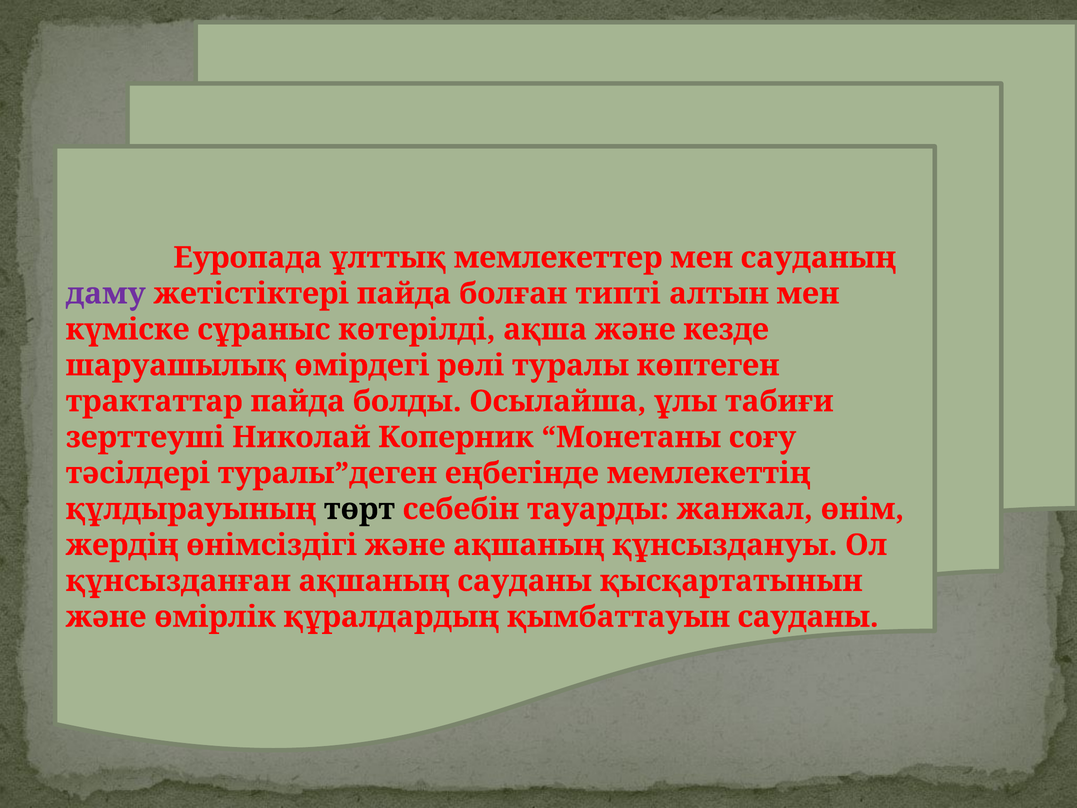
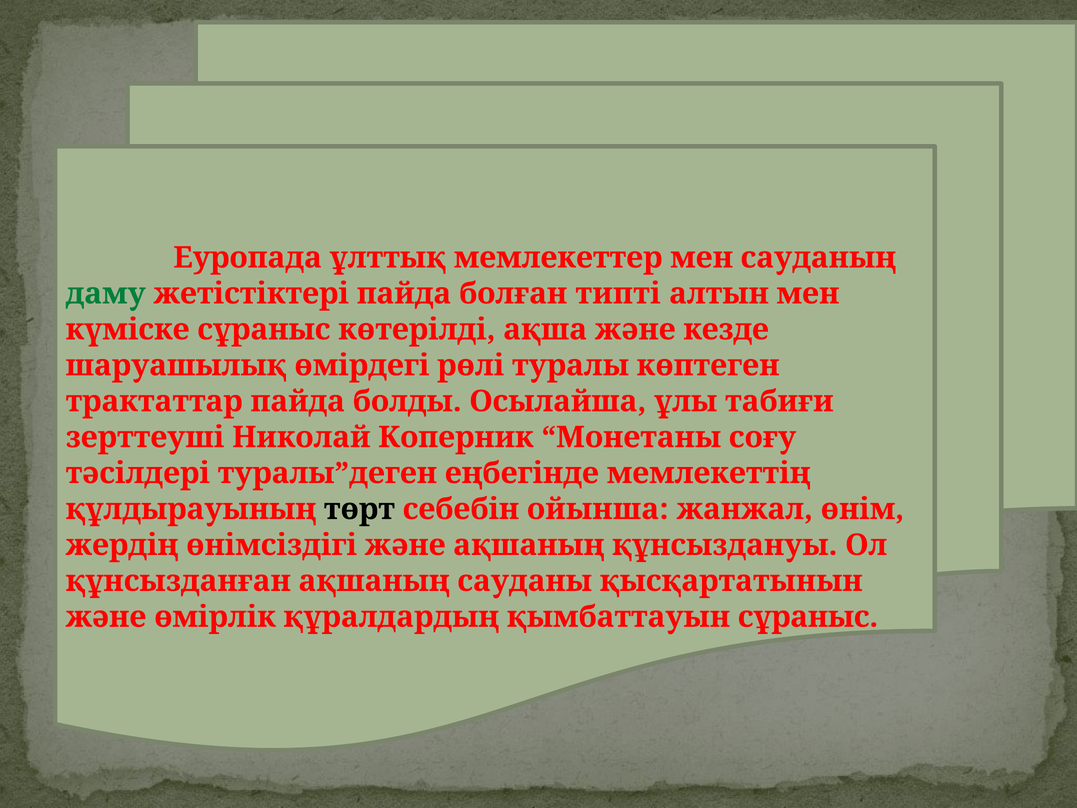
даму colour: purple -> green (106, 294)
тауарды: тауарды -> ойынша (598, 509)
қымбаттауын сауданы: сауданы -> сұраныс (808, 617)
